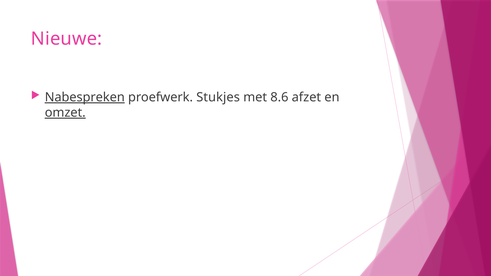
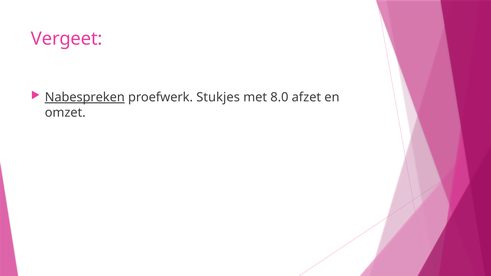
Nieuwe: Nieuwe -> Vergeet (67, 39)
8.6: 8.6 -> 8.0 (279, 97)
omzet underline: present -> none (65, 113)
